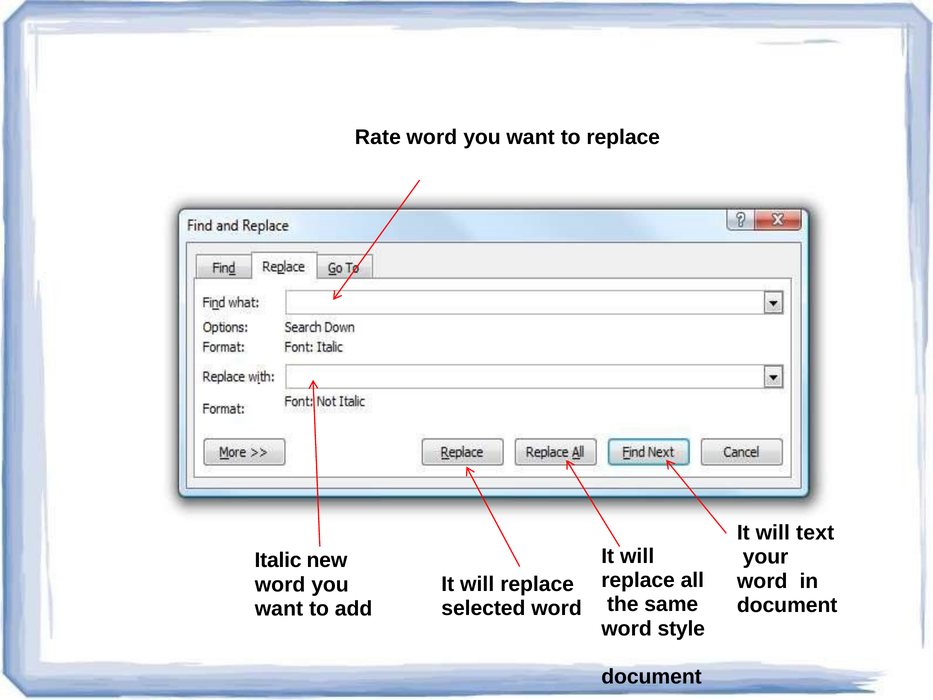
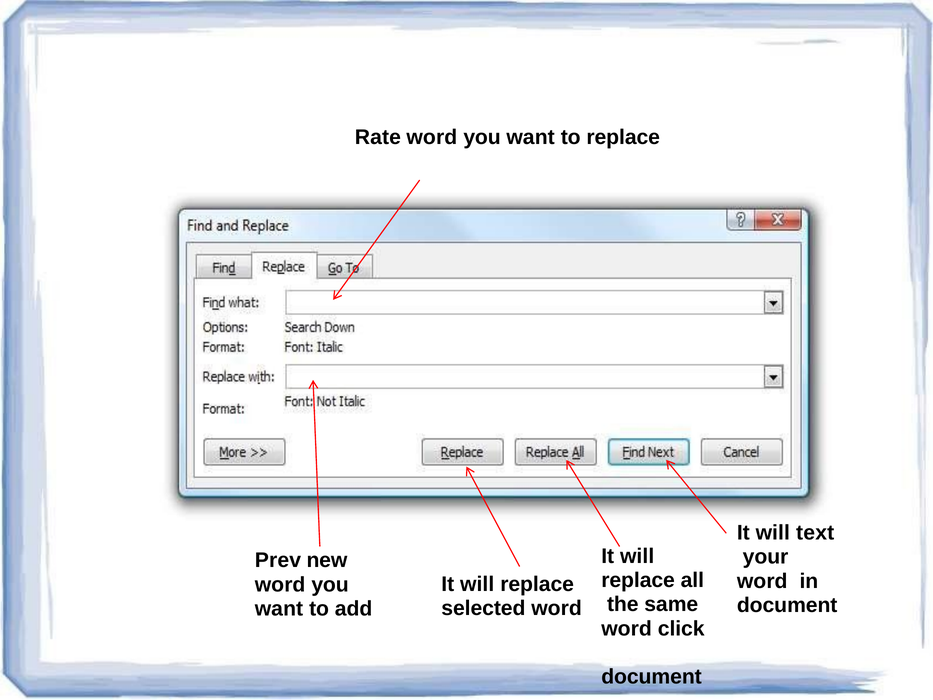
Italic: Italic -> Prev (278, 560)
style: style -> click (681, 628)
